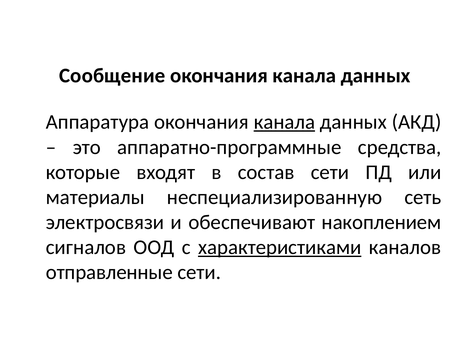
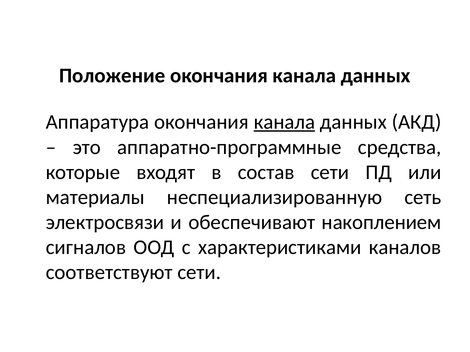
Сообщение: Сообщение -> Положение (112, 76)
характеристиками underline: present -> none (280, 248)
отправленные: отправленные -> соответствуют (109, 273)
